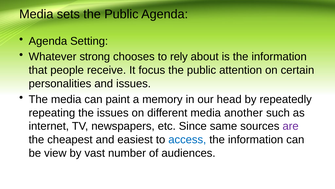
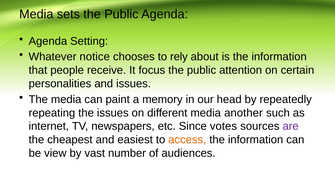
strong: strong -> notice (95, 57)
same: same -> votes (223, 126)
access colour: blue -> orange (187, 139)
